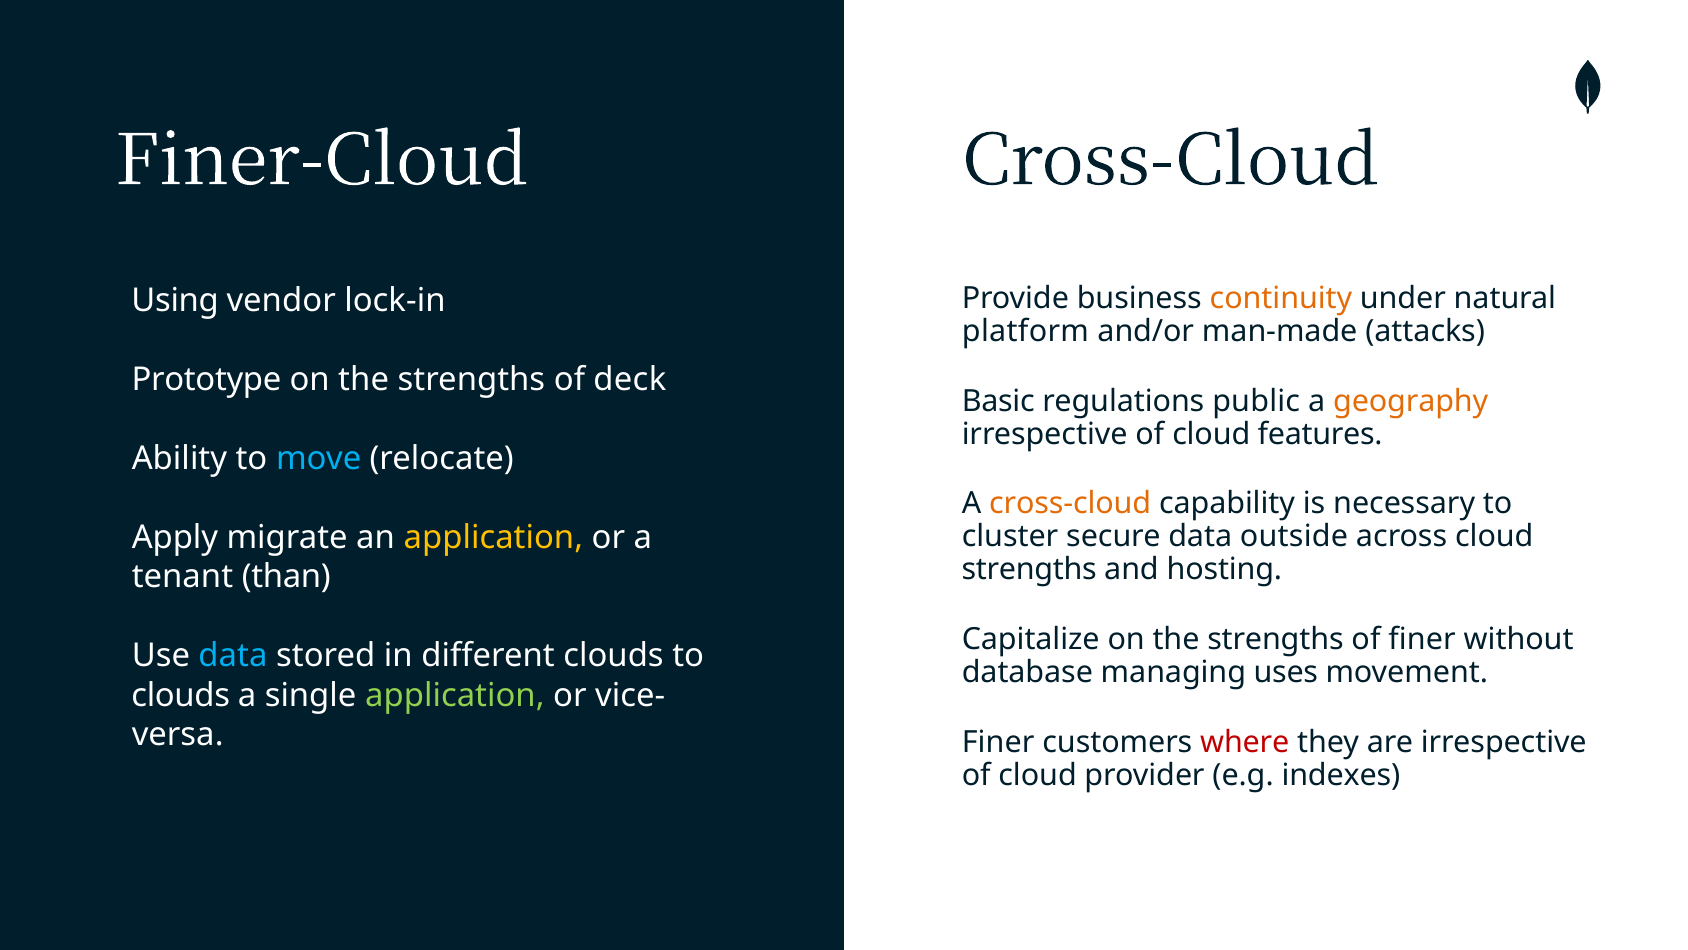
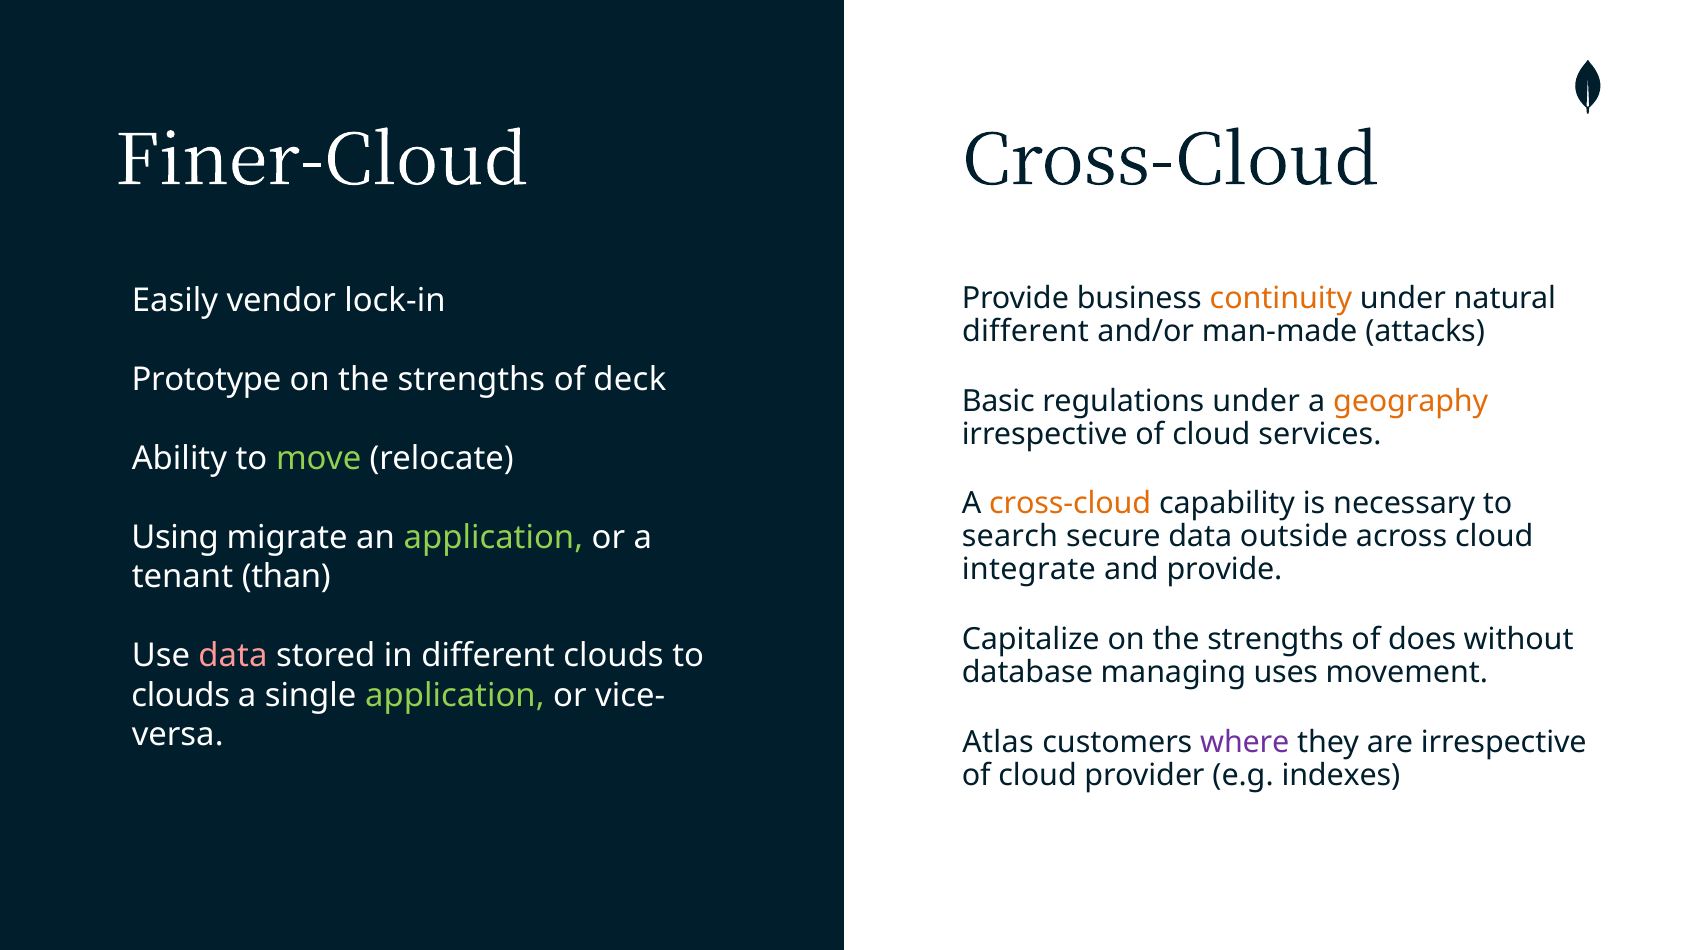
Using: Using -> Easily (175, 300)
platform: platform -> different (1025, 331)
regulations public: public -> under (1256, 401)
features: features -> services (1320, 434)
move colour: light blue -> light green (319, 458)
Apply: Apply -> Using (175, 537)
application colour: yellow -> light green (493, 537)
cluster: cluster -> search (1010, 537)
strengths: strengths -> integrate (1029, 570)
and hosting: hosting -> provide (1224, 570)
of finer: finer -> does (1422, 639)
data colour: light blue -> pink (233, 655)
Finer: Finer -> Atlas (998, 742)
where colour: red -> purple (1245, 742)
